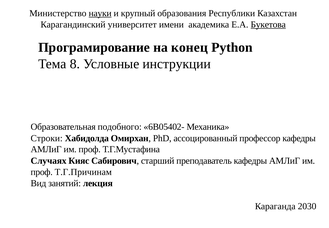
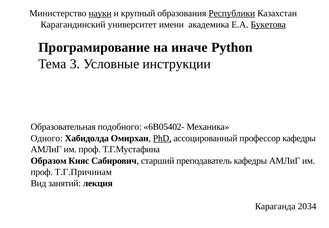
Республики underline: none -> present (232, 13)
конец: конец -> иначе (189, 47)
8: 8 -> 3 (75, 64)
Строки: Строки -> Одного (47, 138)
PhD underline: none -> present (162, 138)
Случаях: Случаях -> Образом (49, 161)
2030: 2030 -> 2034 (307, 206)
